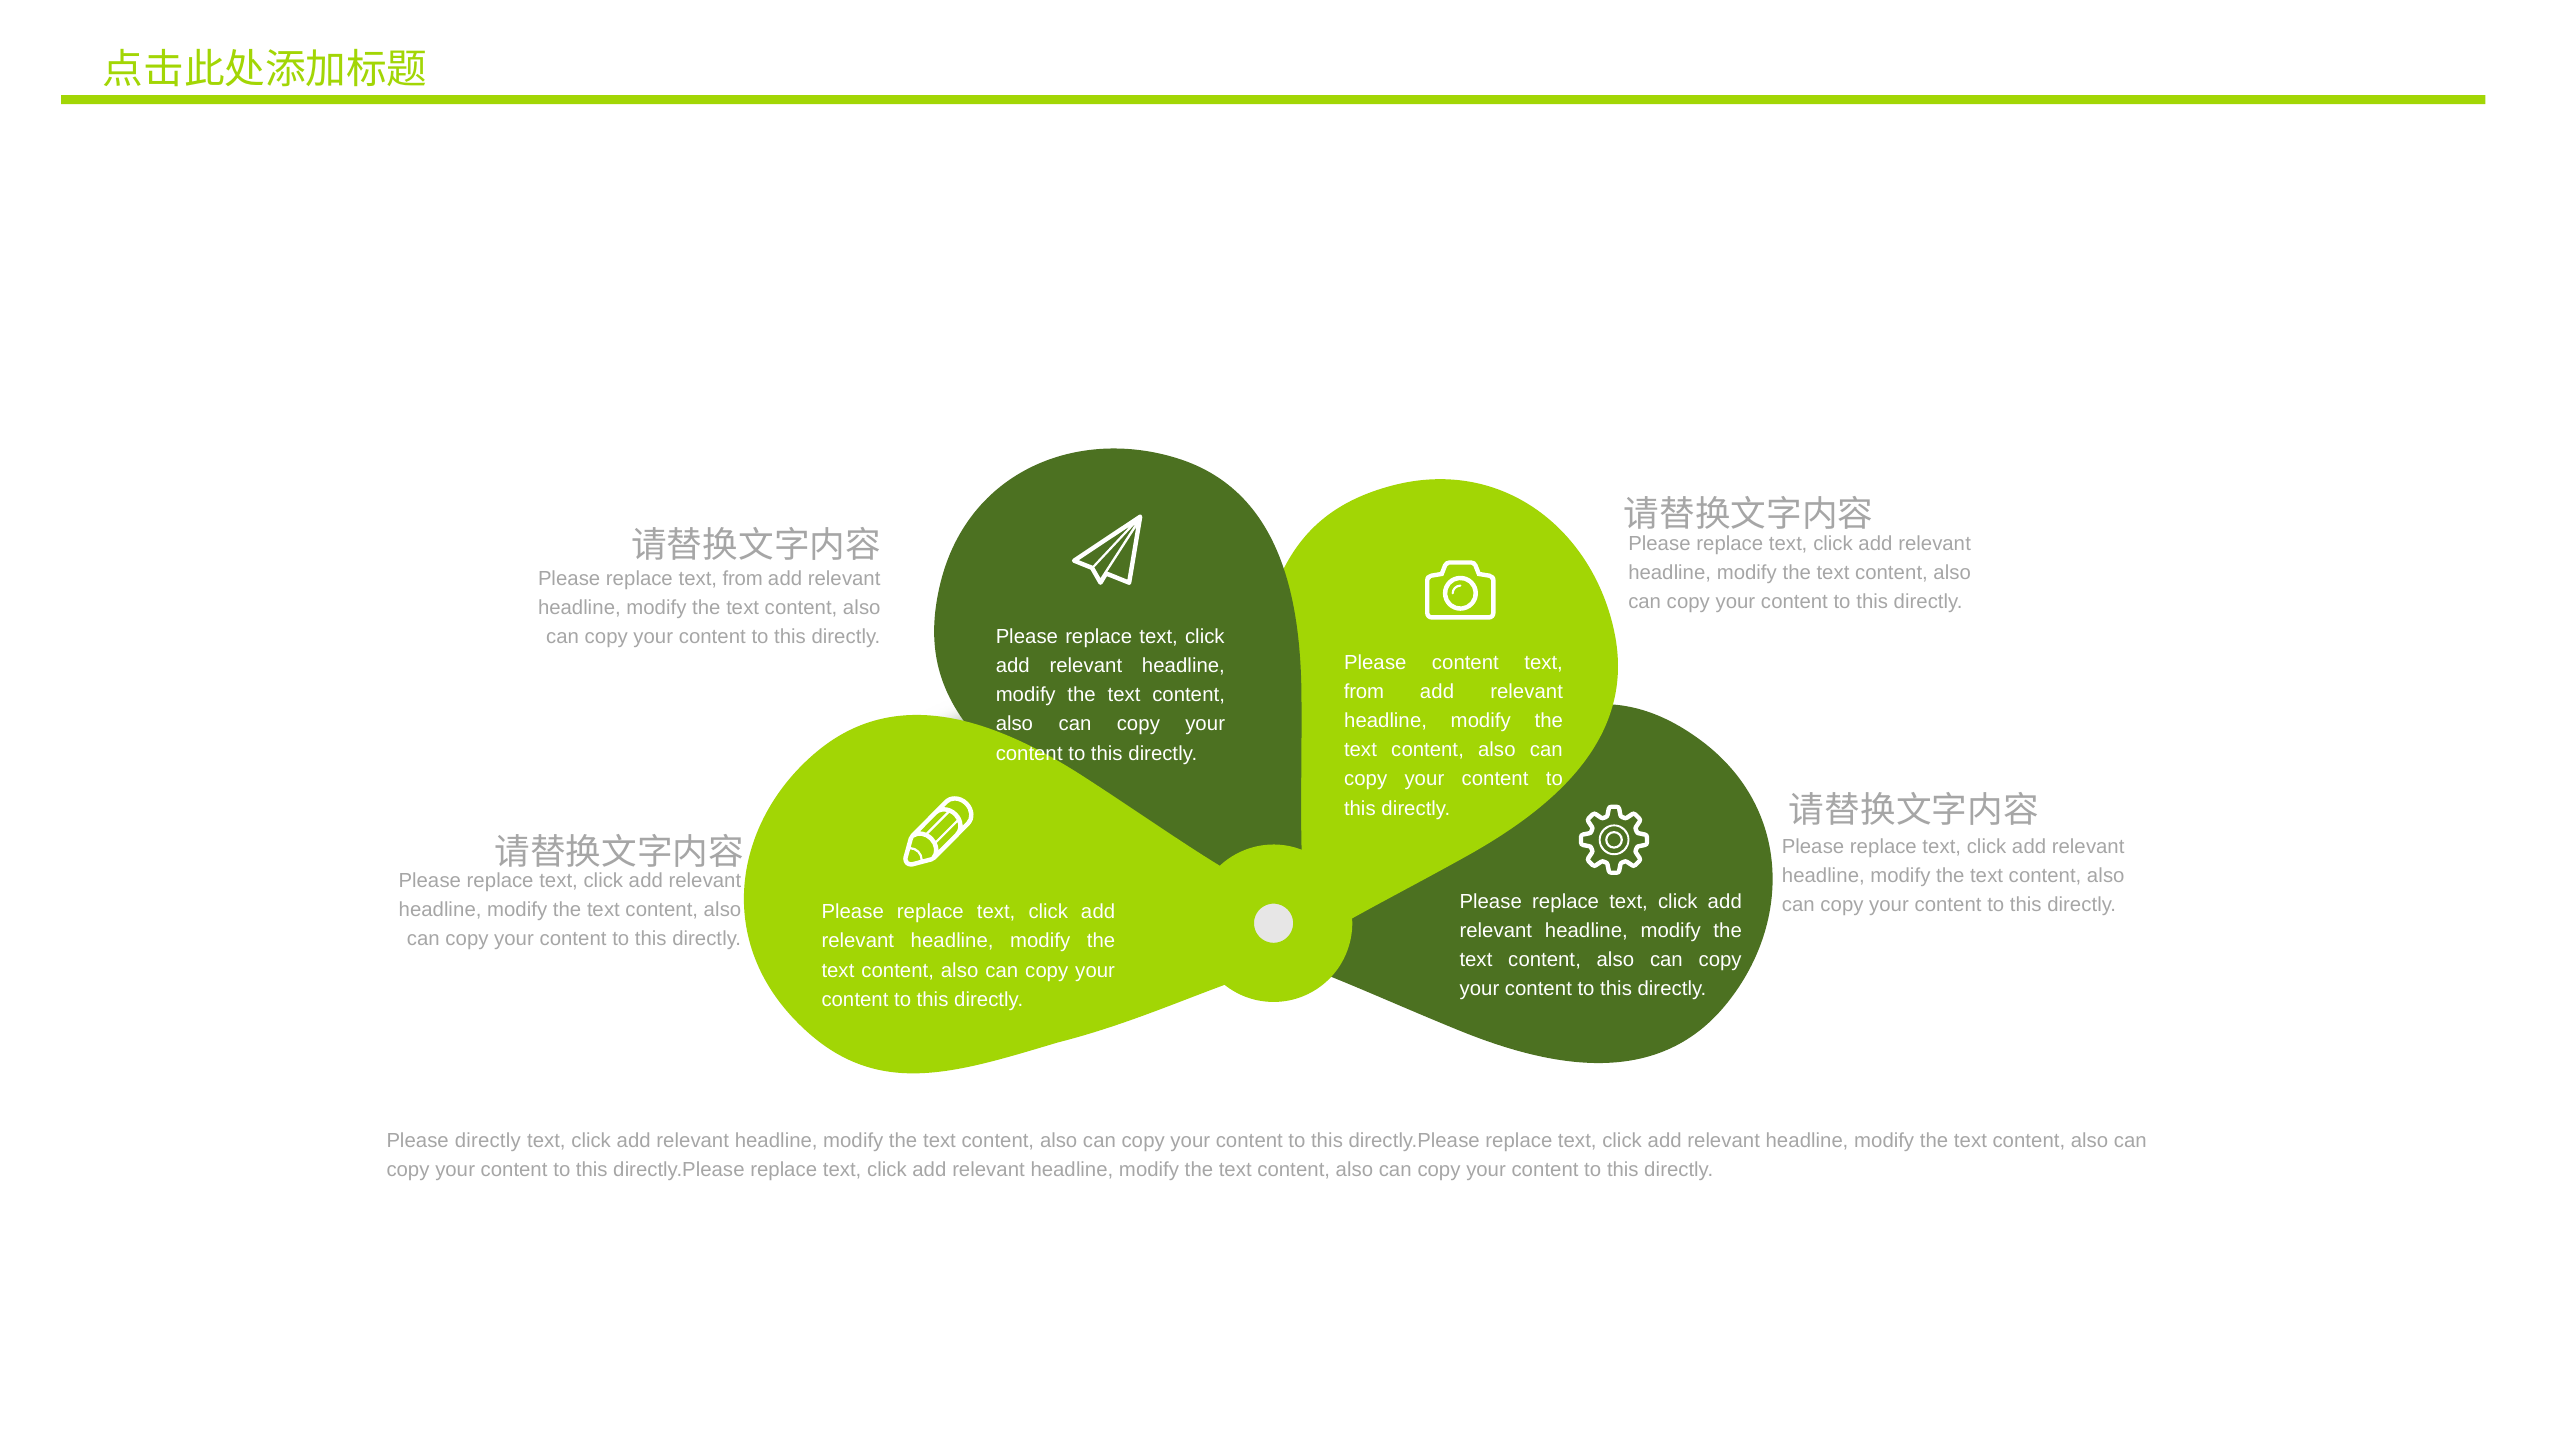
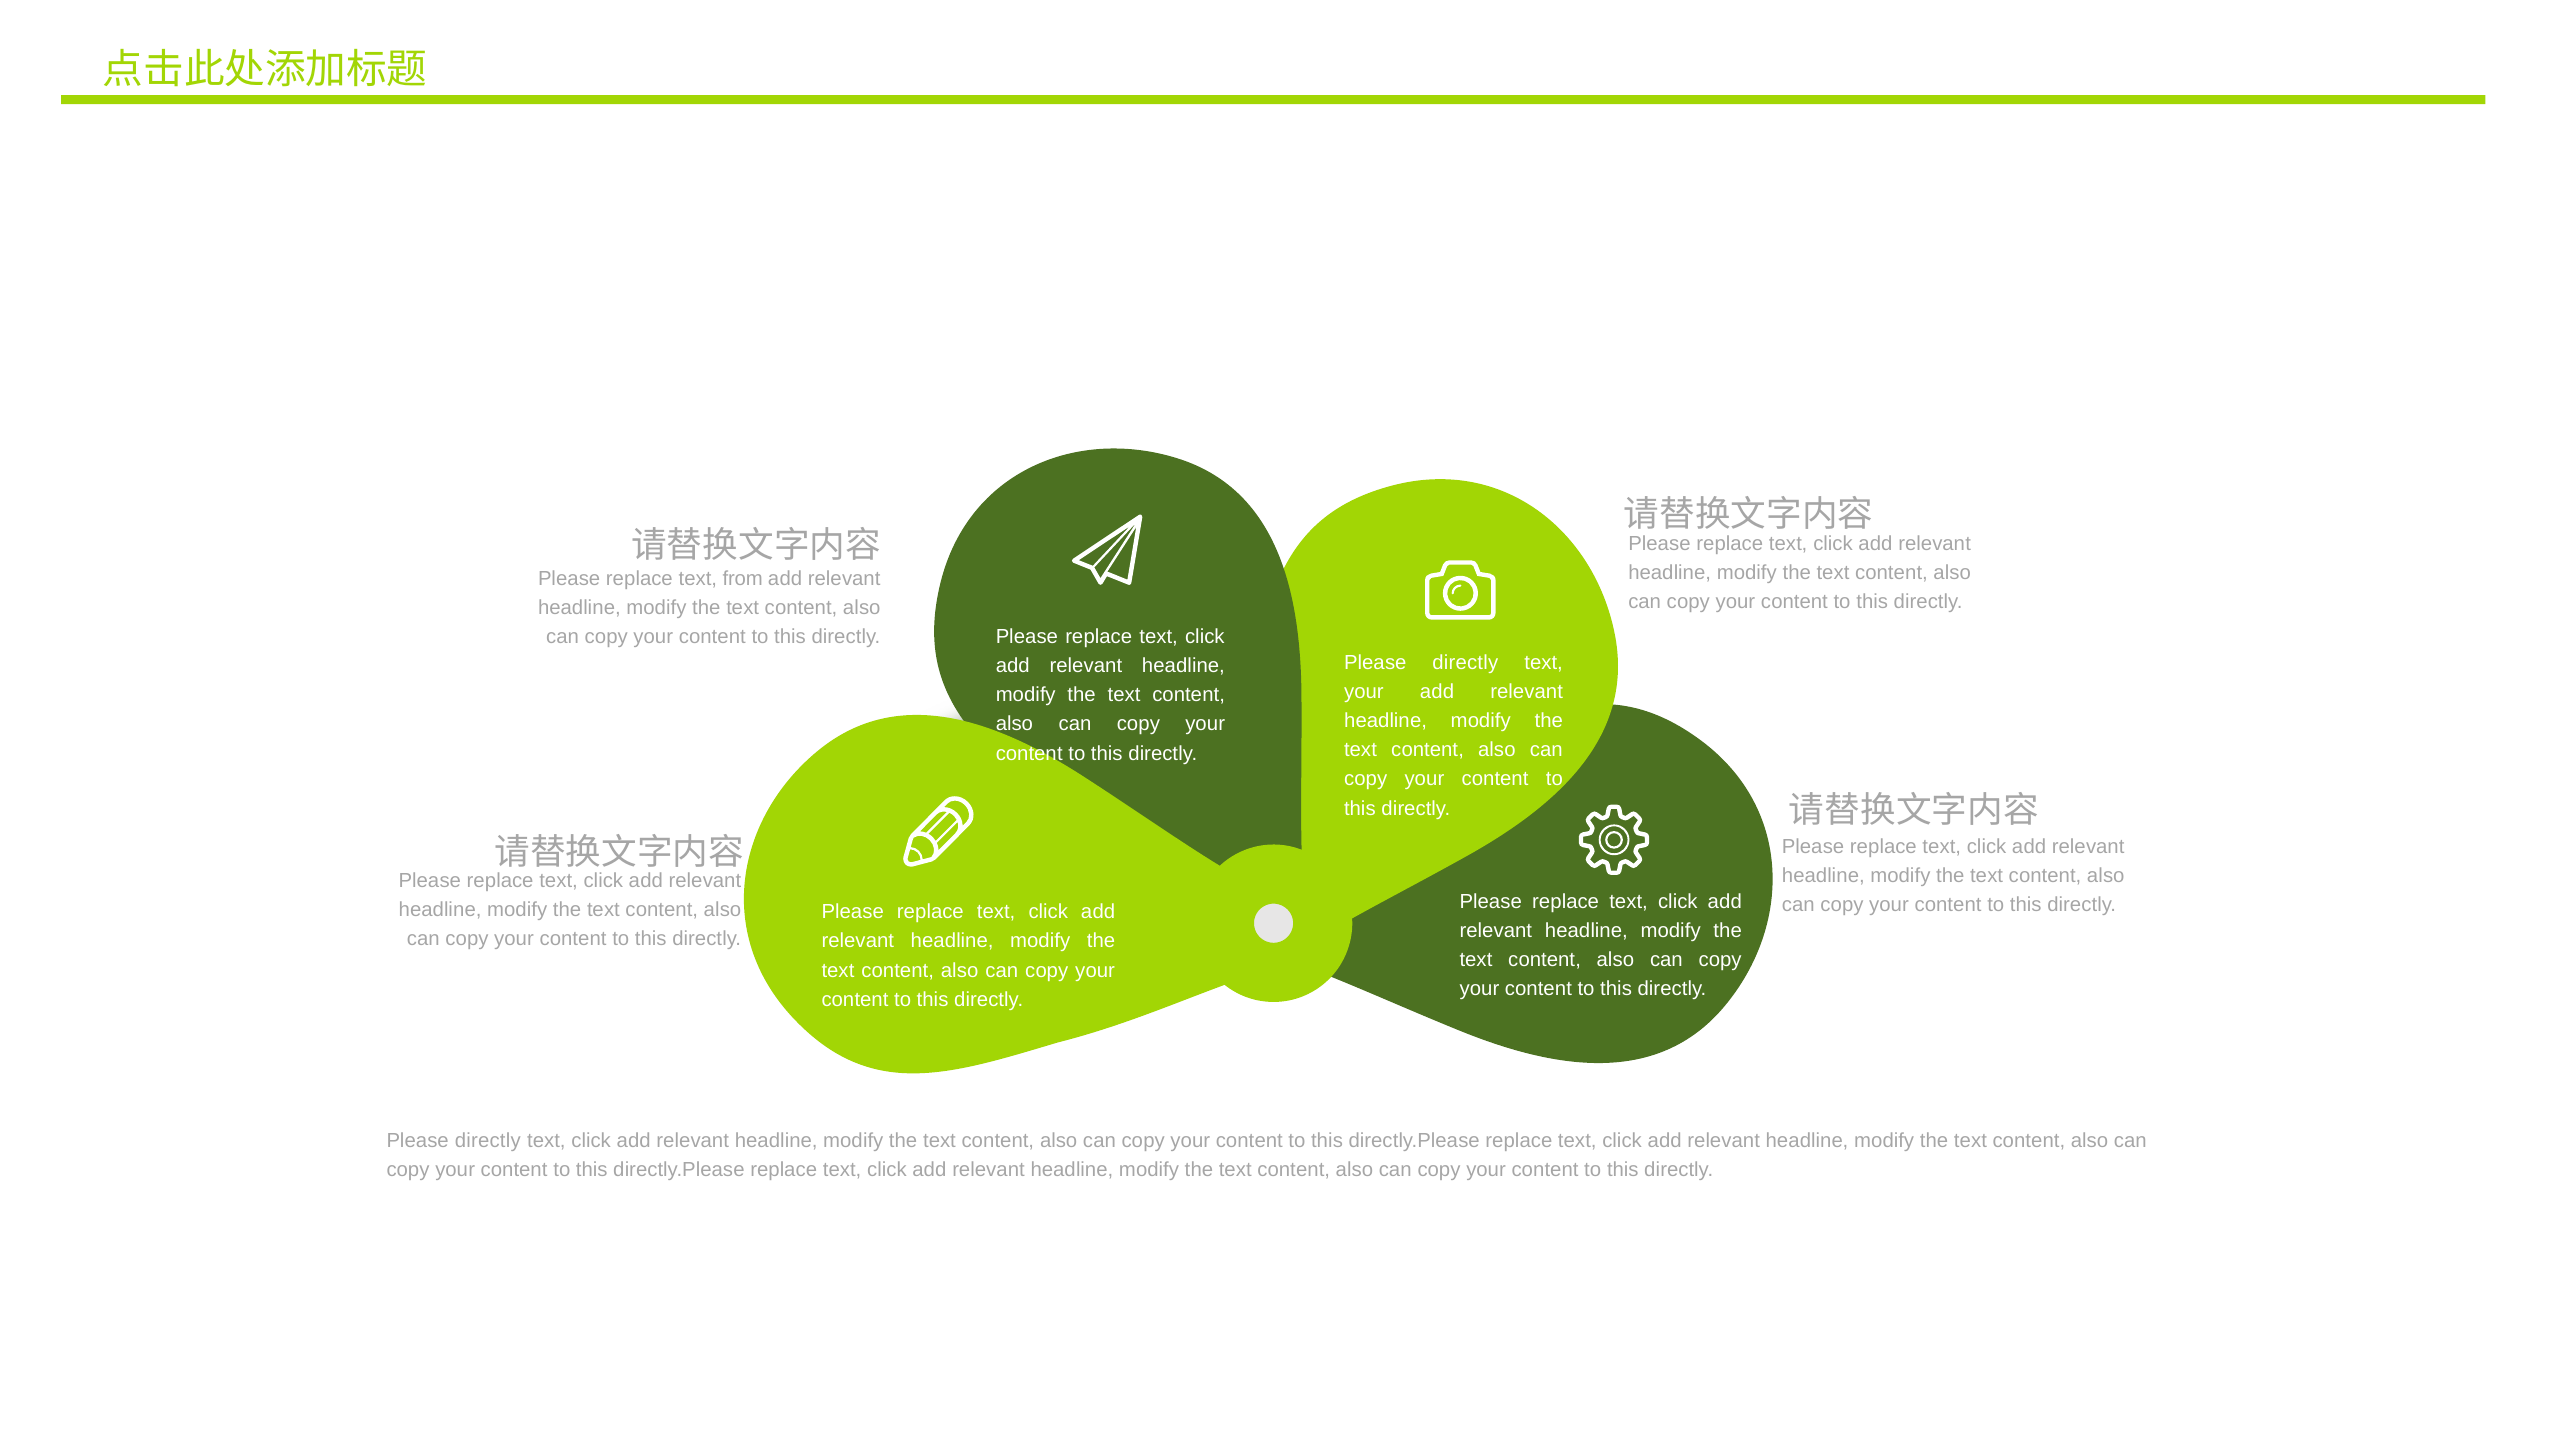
content: content -> directly (1465, 662)
from: from -> your (1364, 692)
